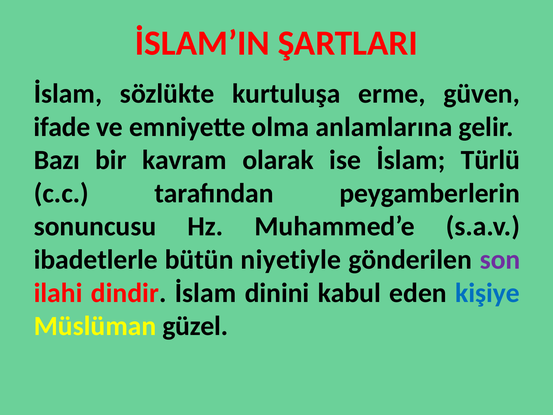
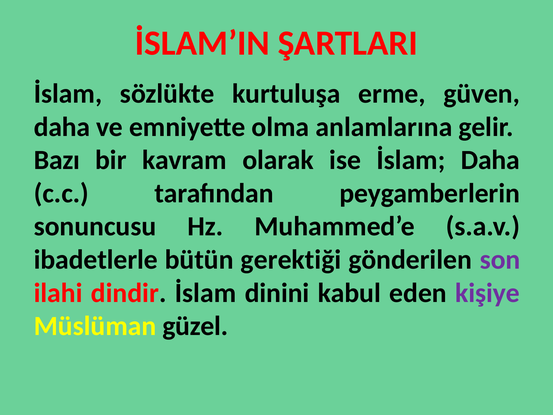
ifade: ifade -> daha (62, 127)
İslam Türlü: Türlü -> Daha (490, 160)
niyetiyle: niyetiyle -> gerektiği (291, 260)
kişiye colour: blue -> purple (487, 293)
